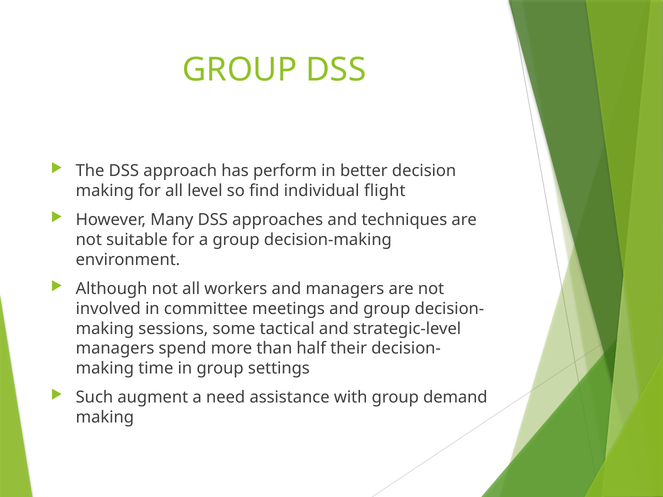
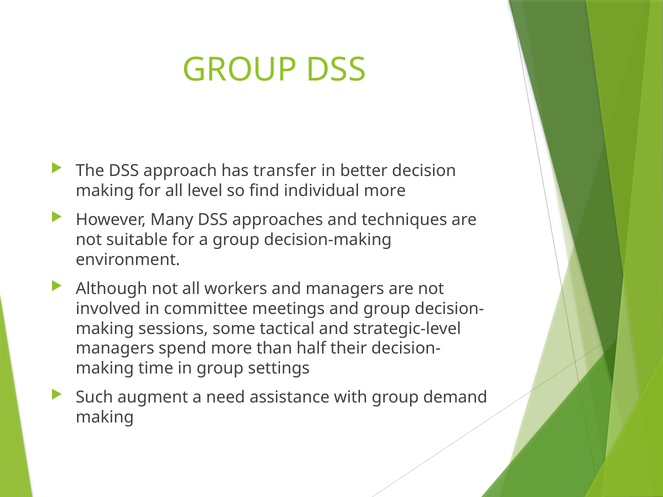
perform: perform -> transfer (285, 171)
individual flight: flight -> more (385, 191)
